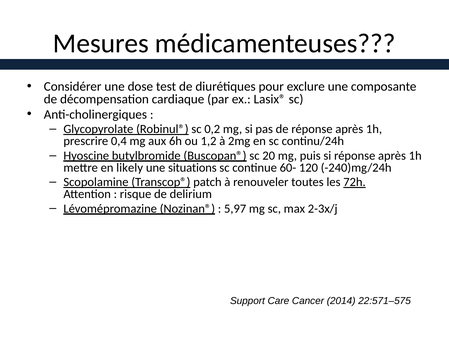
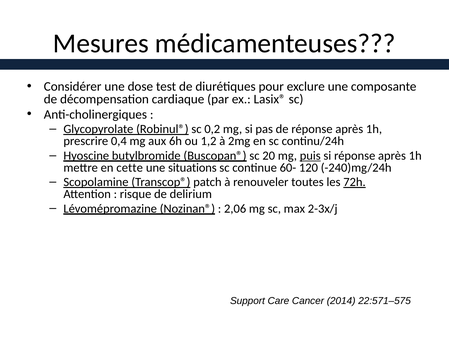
puis underline: none -> present (310, 156)
likely: likely -> cette (130, 168)
5,97: 5,97 -> 2,06 (235, 208)
